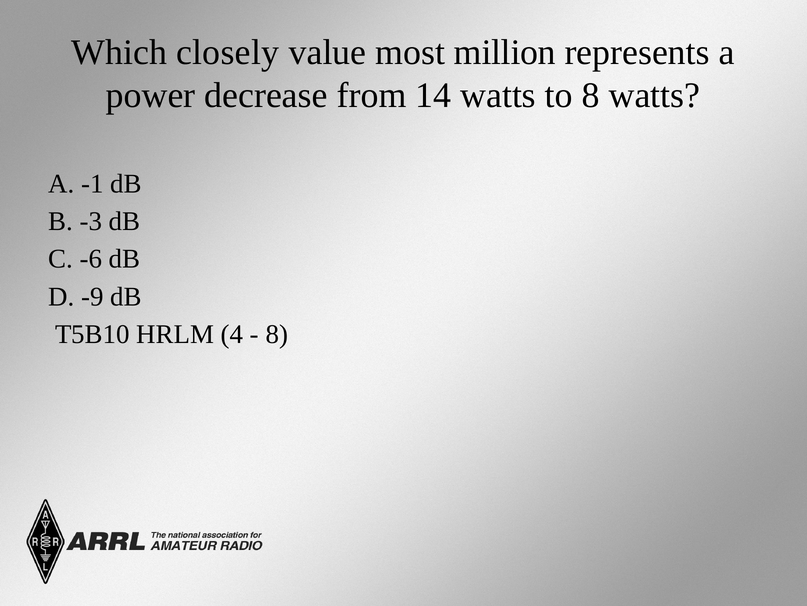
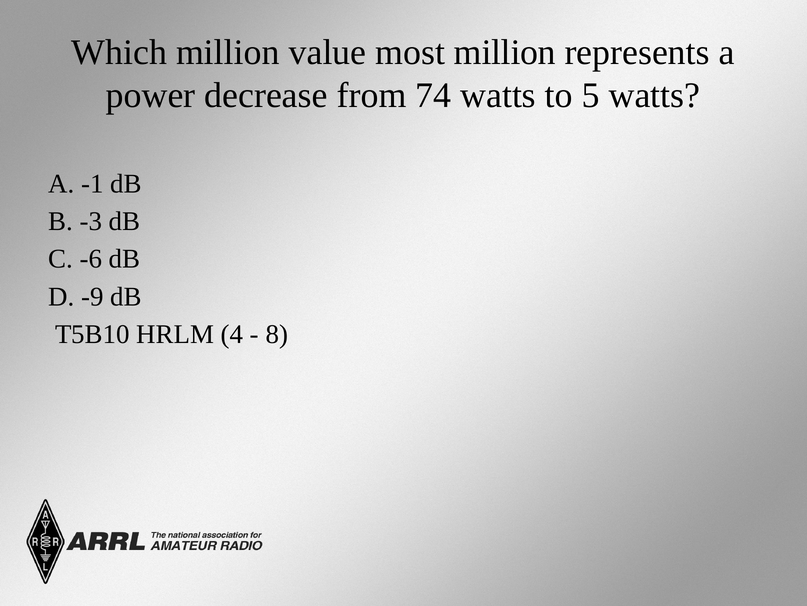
Which closely: closely -> million (228, 52)
14: 14 -> 74 (433, 95)
to 8: 8 -> 5 (591, 95)
